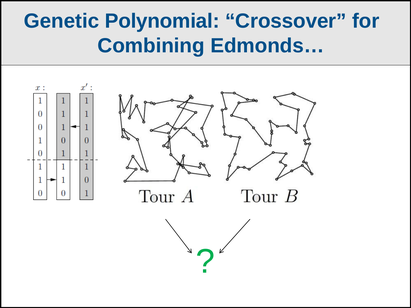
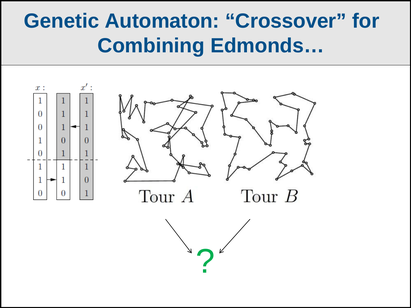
Polynomial: Polynomial -> Automaton (162, 21)
